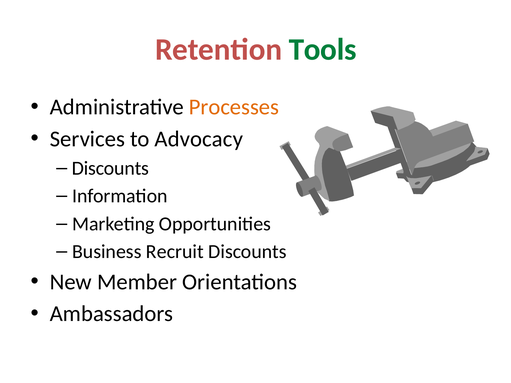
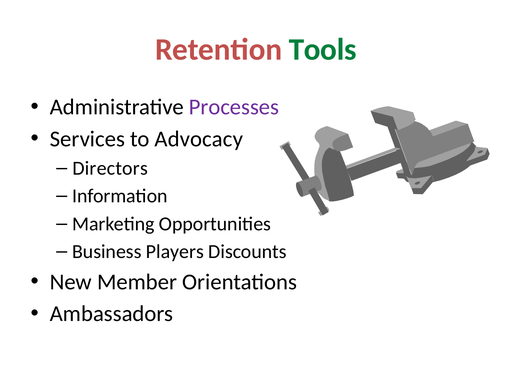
Processes colour: orange -> purple (234, 107)
Discounts: Discounts -> Directors (110, 168)
Recruit: Recruit -> Players (175, 252)
